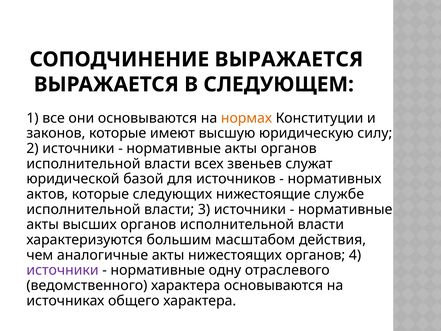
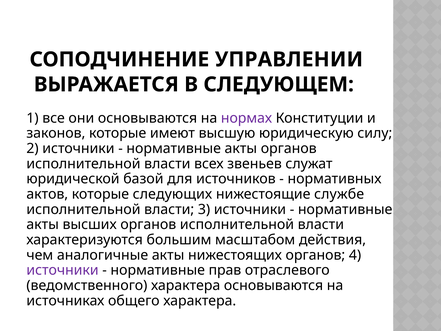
СОПОДЧИНЕНИЕ ВЫРАЖАЕТСЯ: ВЫРАЖАЕТСЯ -> УПРАВЛЕНИИ (289, 59)
нормах colour: orange -> purple (246, 118)
одну: одну -> прав (225, 270)
